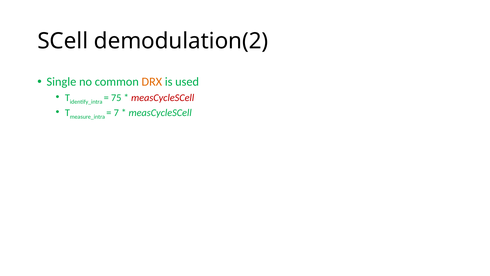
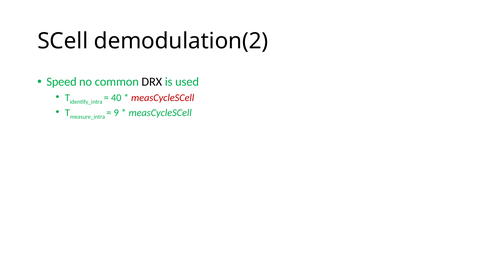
Single: Single -> Speed (62, 82)
DRX colour: orange -> black (152, 82)
75: 75 -> 40 (116, 98)
7: 7 -> 9 (116, 113)
